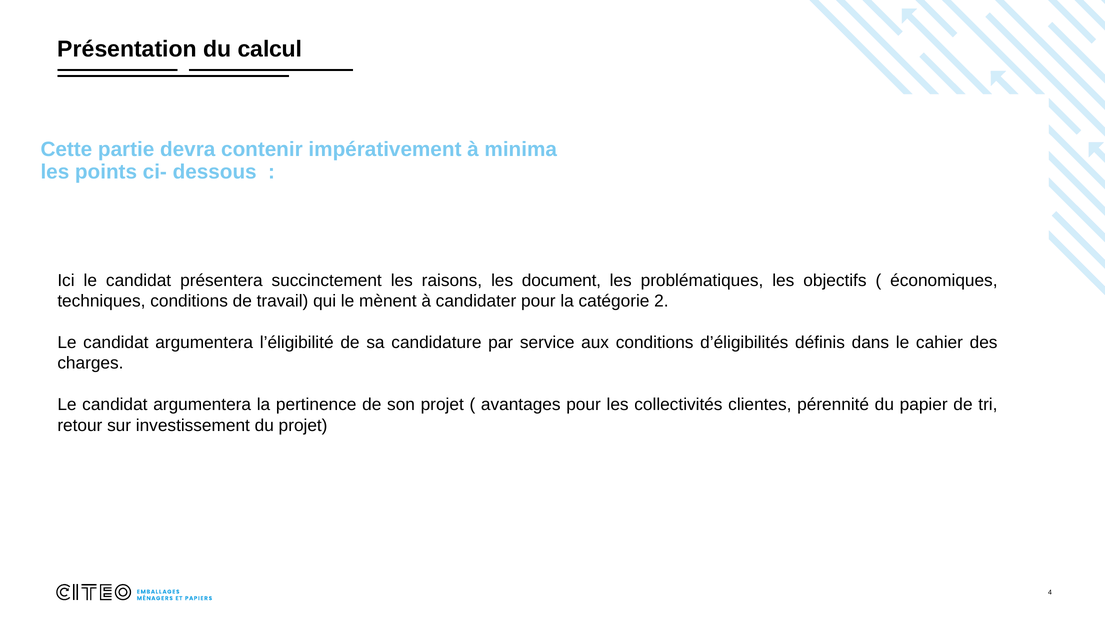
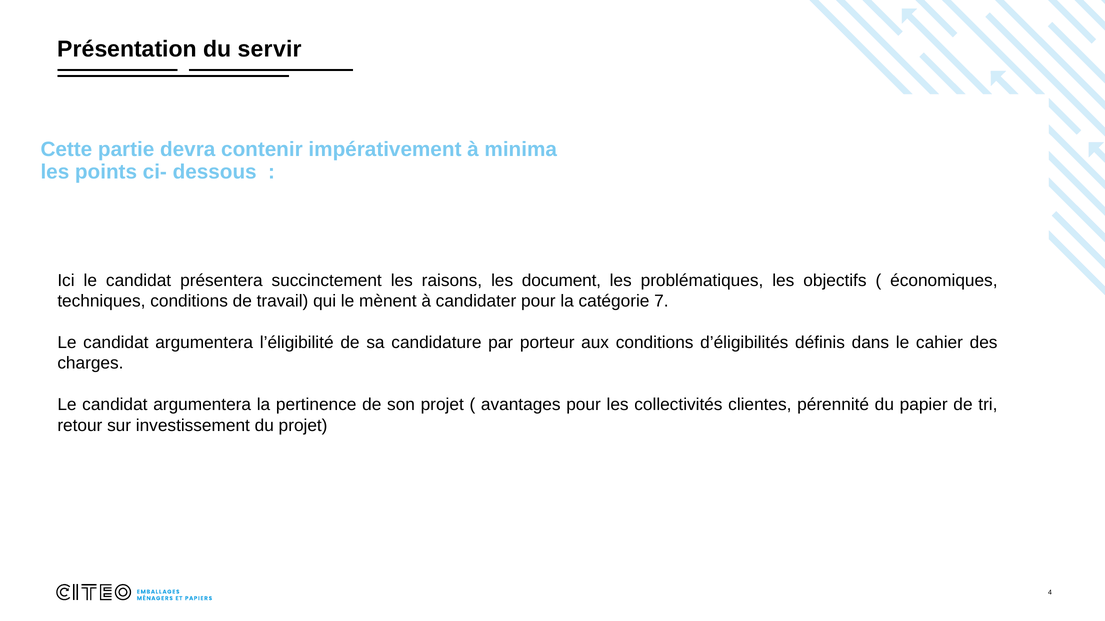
calcul: calcul -> servir (270, 49)
2: 2 -> 7 (661, 301)
service: service -> porteur (547, 343)
